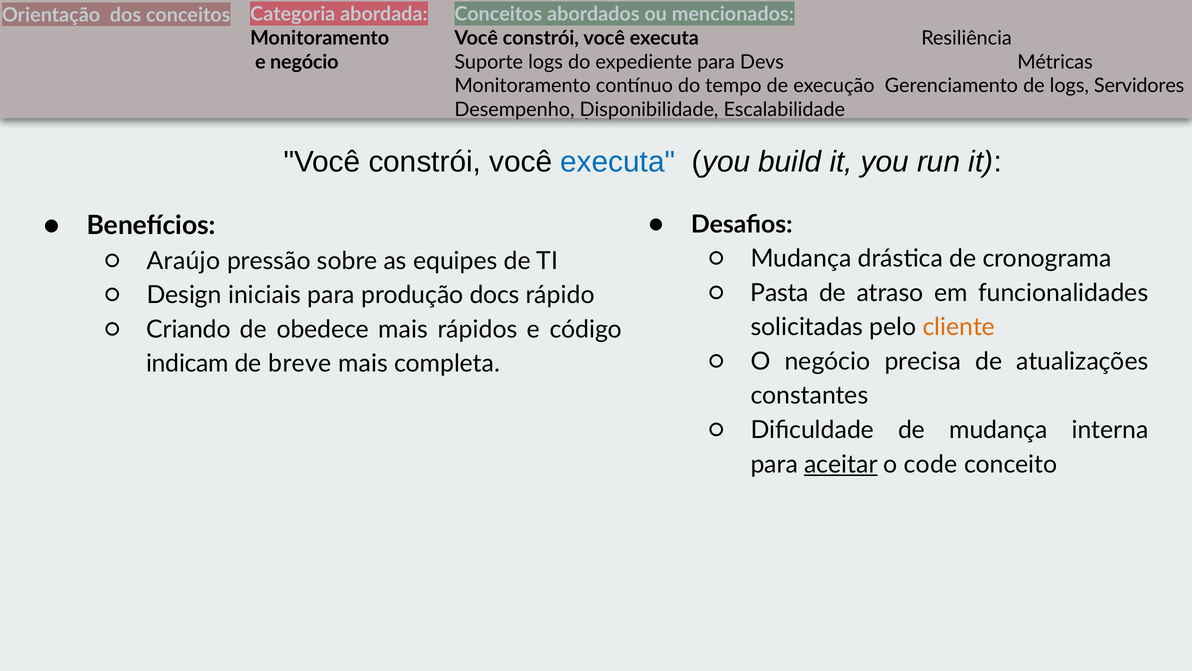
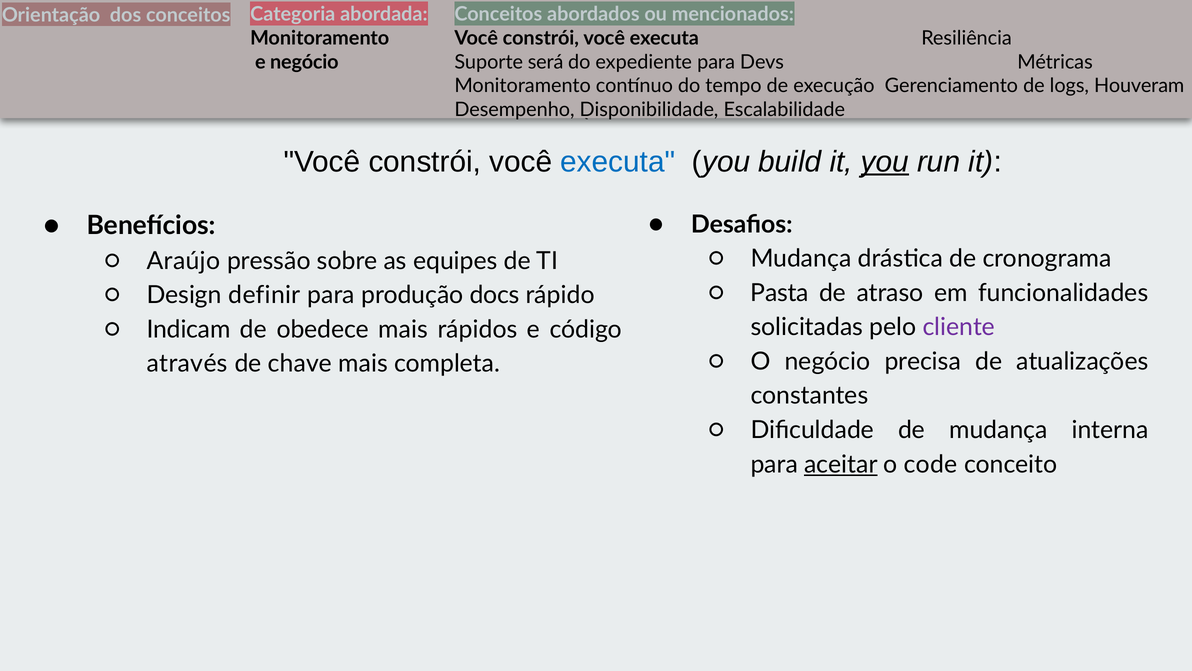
Suporte logs: logs -> será (546, 62)
Servidores: Servidores -> Houveram (1139, 86)
you underline: none -> present (885, 162)
iniciais: iniciais -> definir (264, 295)
cliente colour: orange -> purple (959, 327)
Criando: Criando -> Indicam (189, 329)
indicam: indicam -> através (187, 363)
breve: breve -> chave (300, 363)
